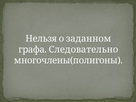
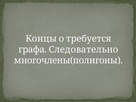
Нельзя: Нельзя -> Концы (41, 39)
заданном: заданном -> требуется (89, 39)
